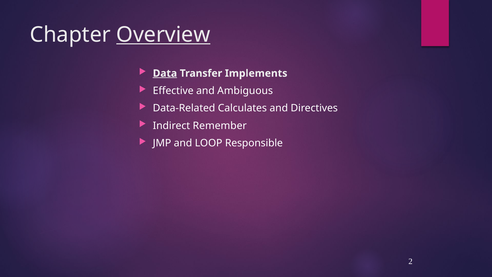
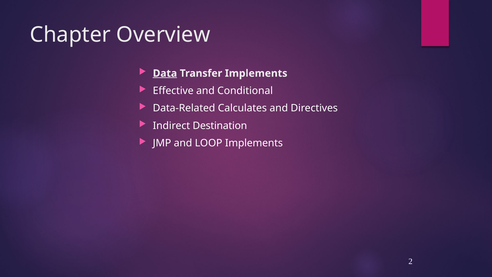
Overview underline: present -> none (163, 35)
Ambiguous: Ambiguous -> Conditional (245, 91)
Remember: Remember -> Destination (220, 126)
LOOP Responsible: Responsible -> Implements (254, 143)
